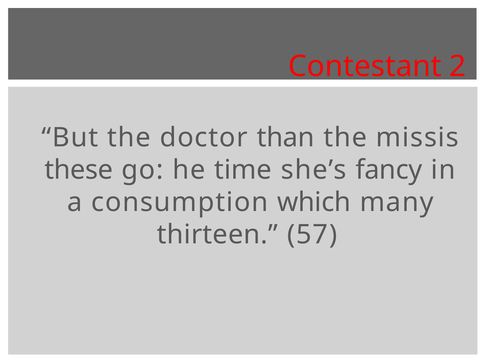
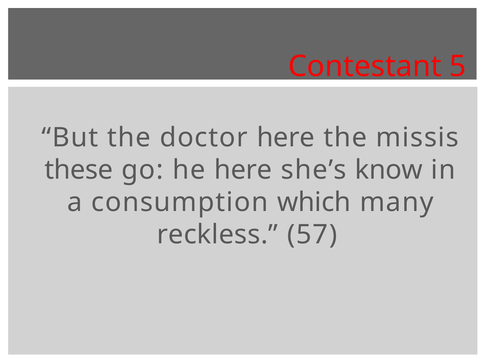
2: 2 -> 5 (458, 66)
doctor than: than -> here (286, 138)
he time: time -> here (243, 170)
fancy: fancy -> know (389, 170)
thirteen: thirteen -> reckless (217, 235)
